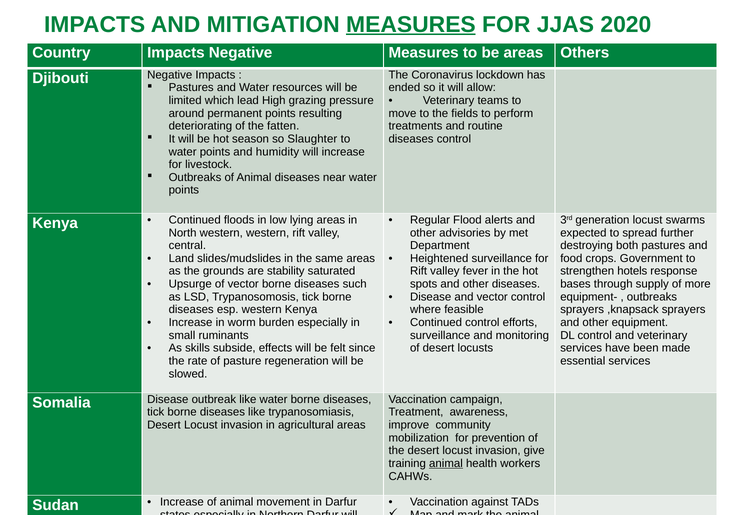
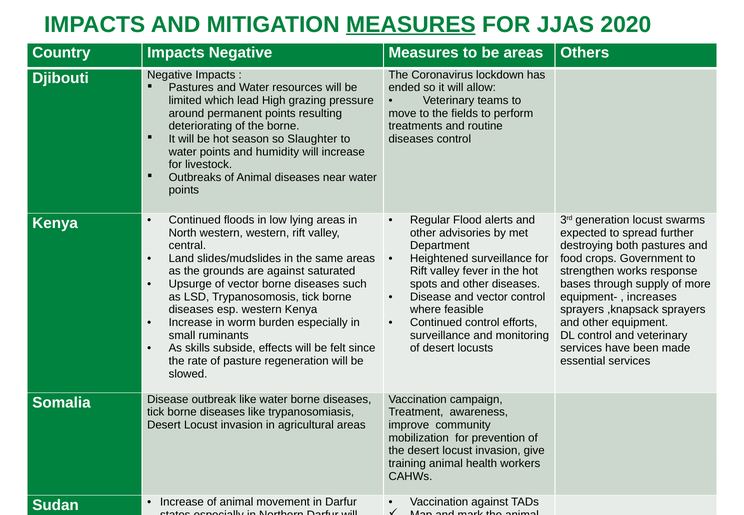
the fatten: fatten -> borne (283, 126)
are stability: stability -> against (286, 271)
hotels: hotels -> works (632, 271)
outbreaks: outbreaks -> increases (652, 297)
animal underline: present -> none (446, 464)
